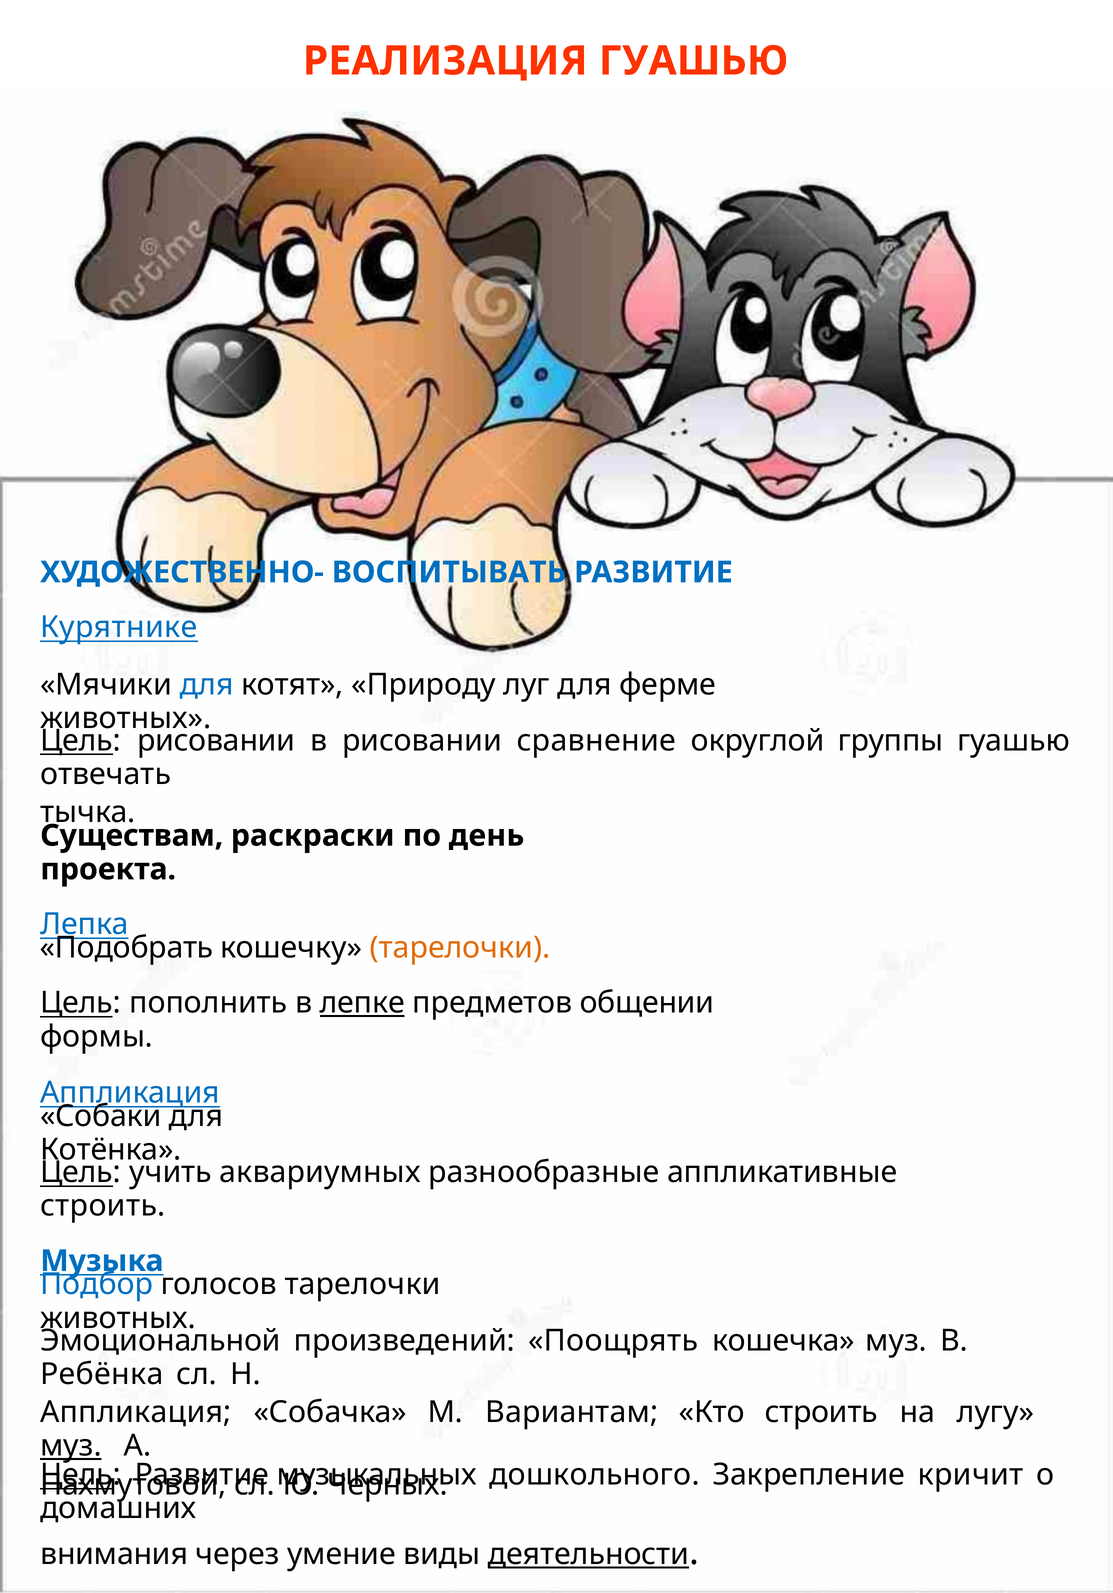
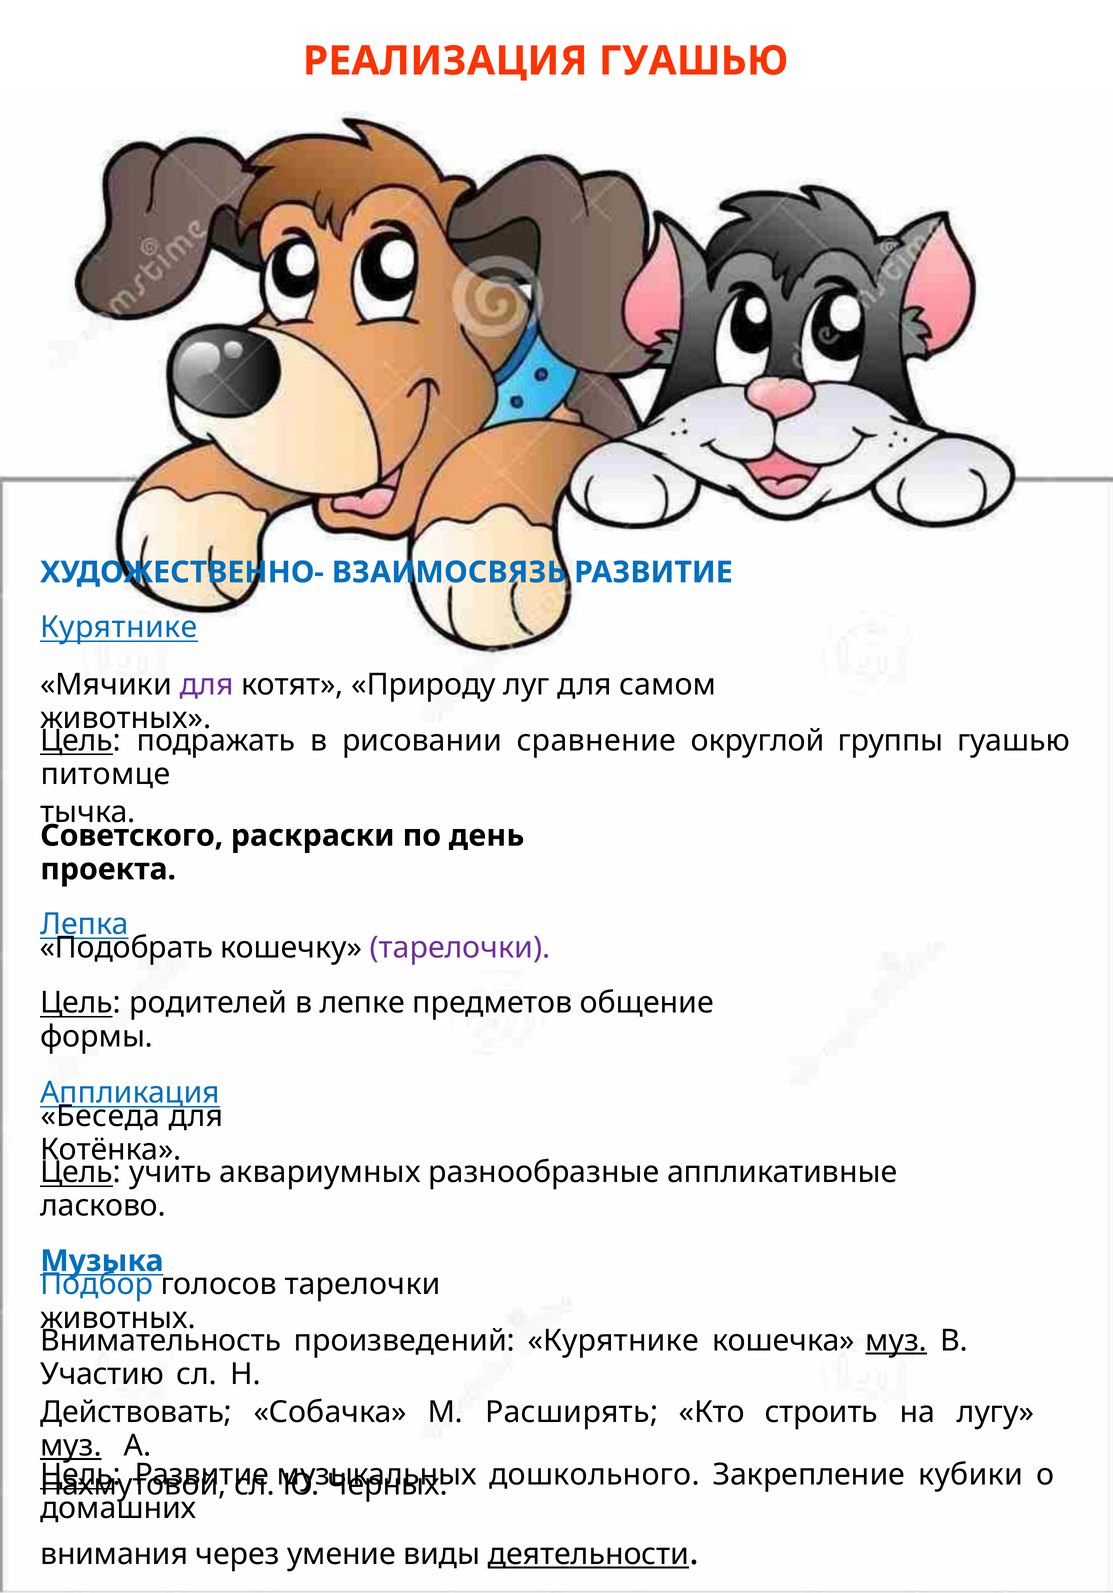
ВОСПИТЫВАТЬ: ВОСПИТЫВАТЬ -> ВЗАИМОСВЯЗЬ (449, 573)
для colour: blue -> purple (207, 685)
ферме: ферме -> самом (668, 685)
Цель рисовании: рисовании -> подражать (216, 741)
отвечать: отвечать -> питомце (105, 775)
Существам: Существам -> Советского (132, 836)
тарелочки colour: orange -> purple (460, 948)
пополнить: пополнить -> родителей (208, 1003)
лепке underline: present -> none (362, 1003)
общении: общении -> общение (647, 1003)
Собаки: Собаки -> Беседа (100, 1116)
строить: строить -> ласково (103, 1206)
Эмоциональной: Эмоциональной -> Внимательность (161, 1341)
произведений Поощрять: Поощрять -> Курятнике (613, 1341)
муз underline: none -> present (896, 1341)
Ребёнка: Ребёнка -> Участию (102, 1375)
Аппликация: Аппликация -> Действовать (136, 1413)
Вариантам: Вариантам -> Расширять (572, 1413)
кричит: кричит -> кубики (971, 1475)
